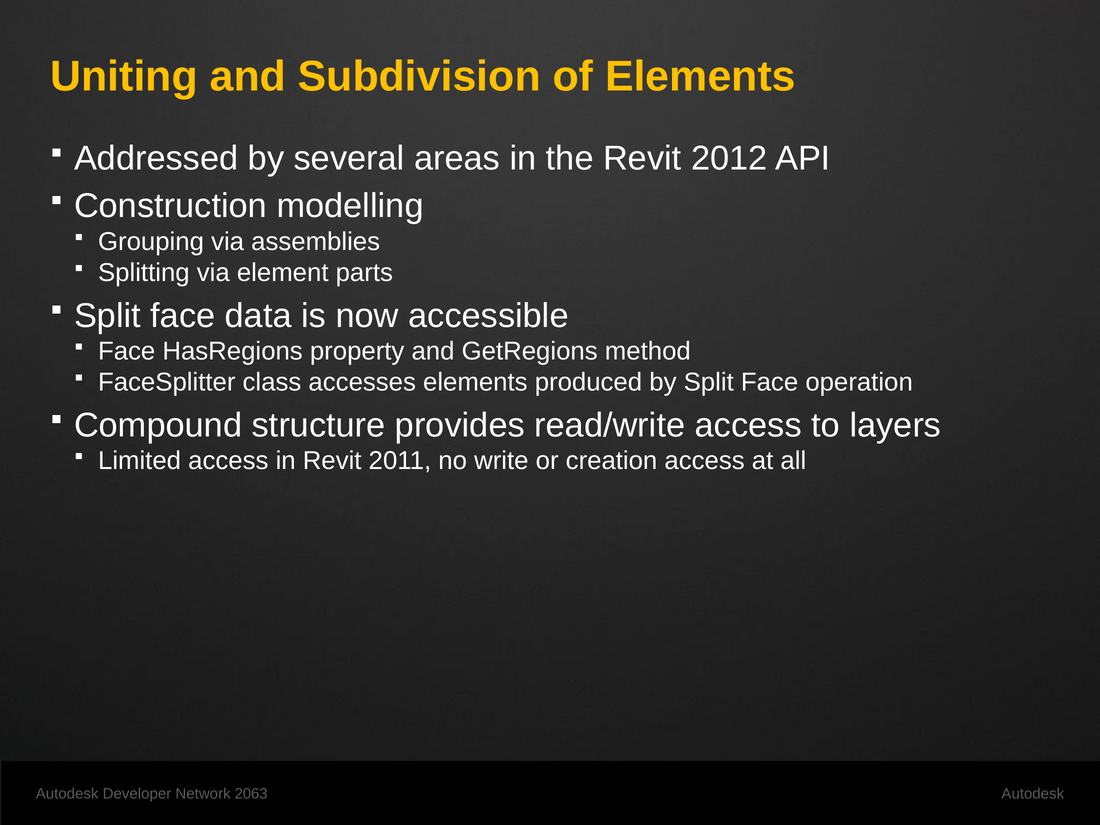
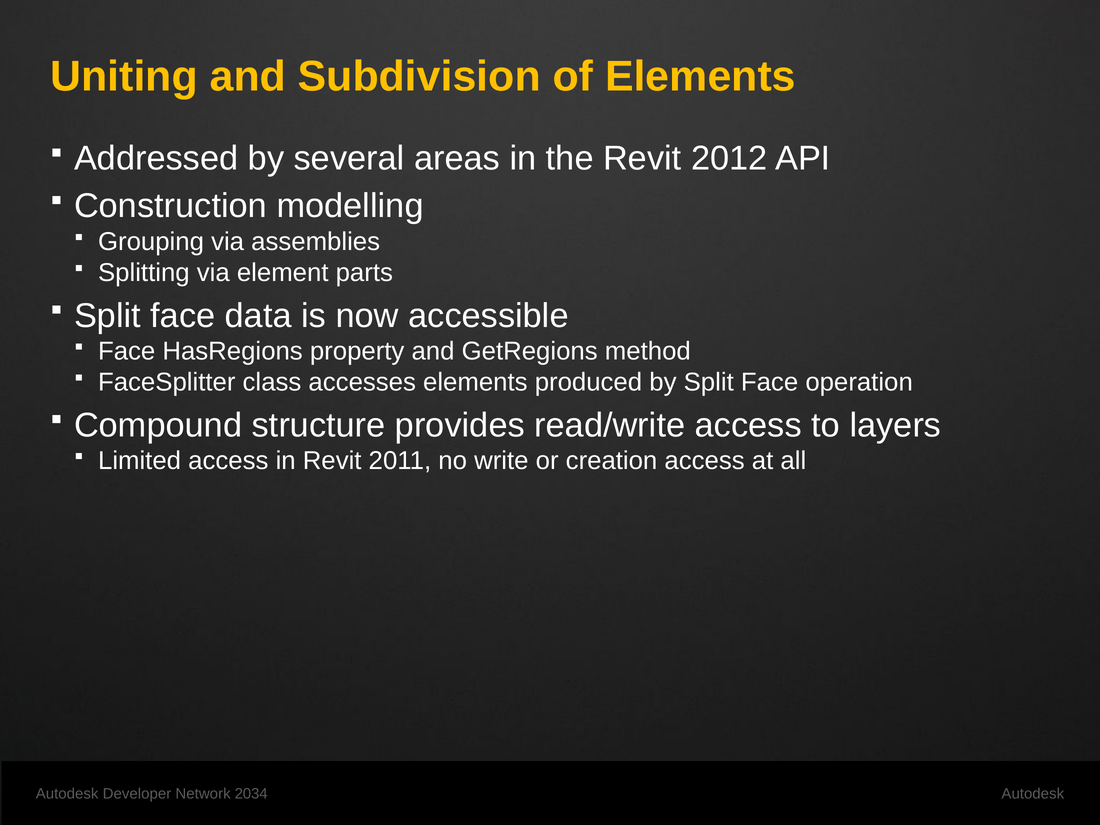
2063: 2063 -> 2034 (251, 794)
